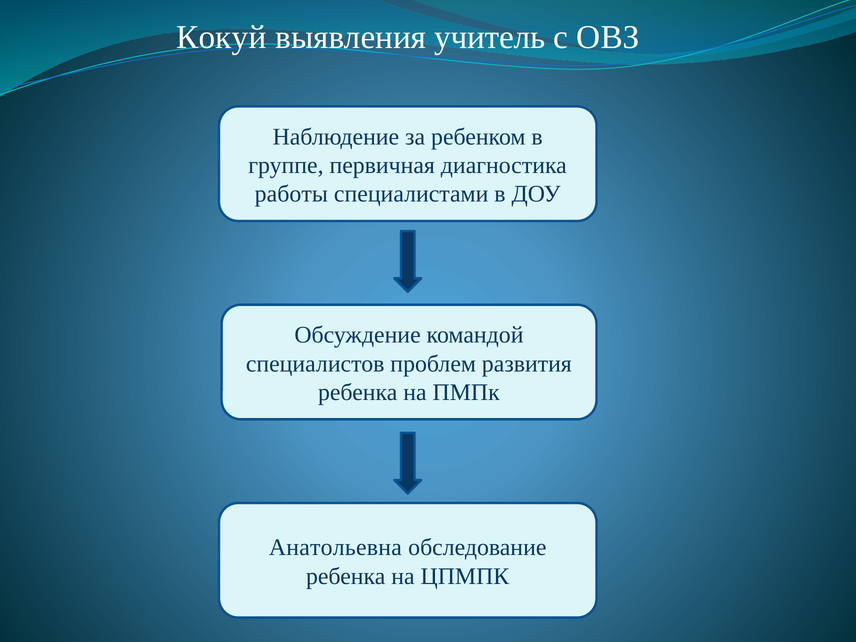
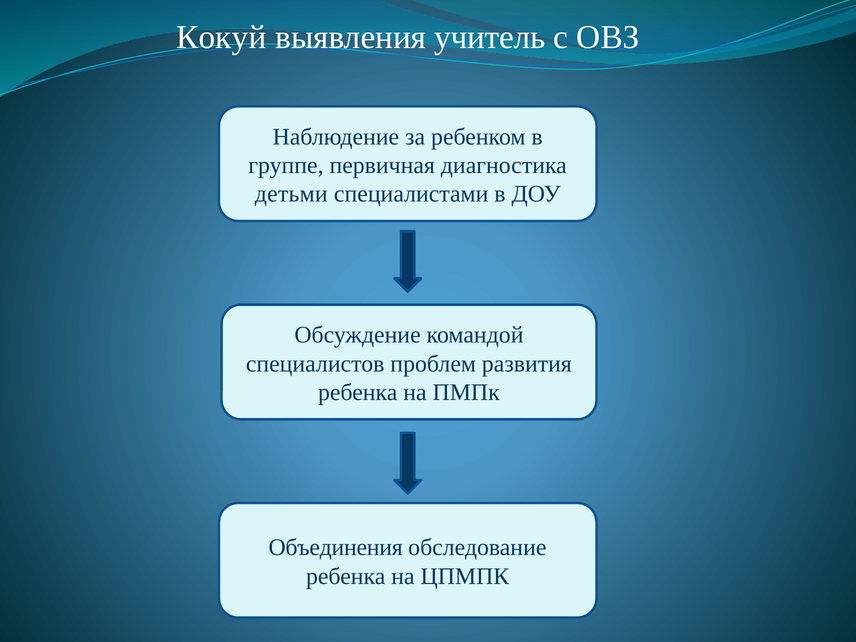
работы: работы -> детьми (291, 194)
Анатольевна: Анатольевна -> Объединения (336, 548)
